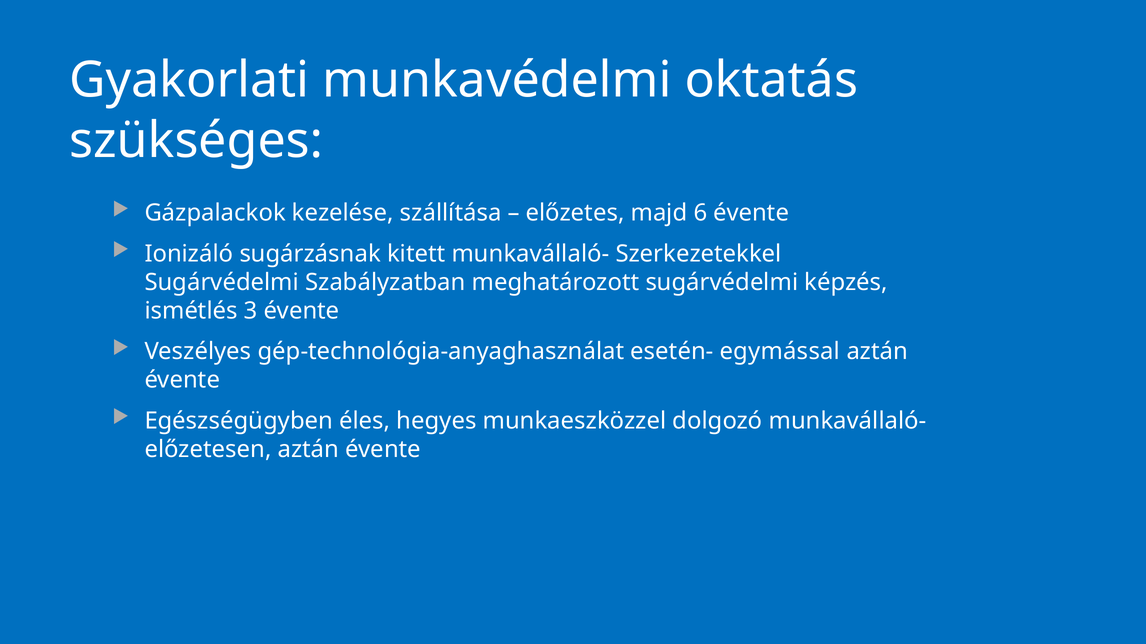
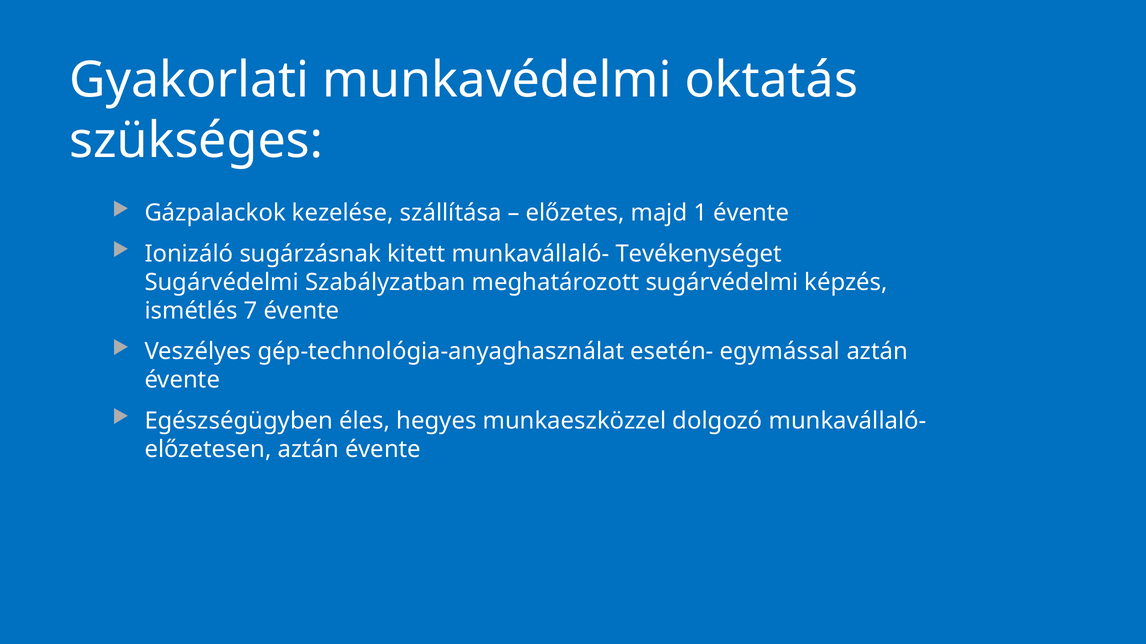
6: 6 -> 1 (700, 213)
Szerkezetekkel: Szerkezetekkel -> Tevékenységet (699, 254)
3: 3 -> 7 (251, 311)
